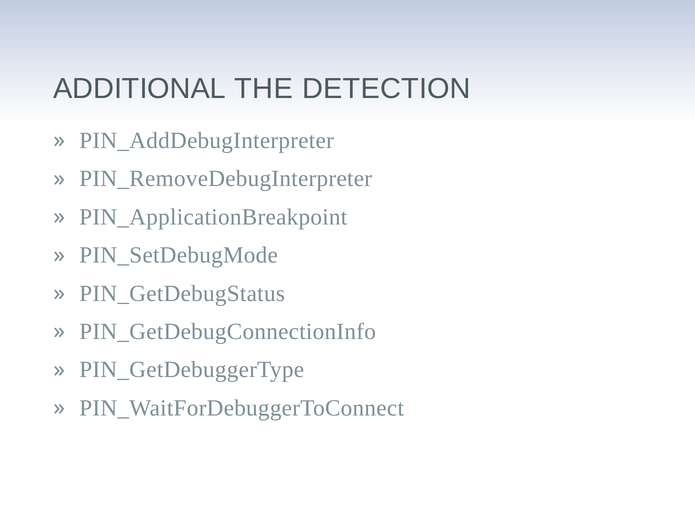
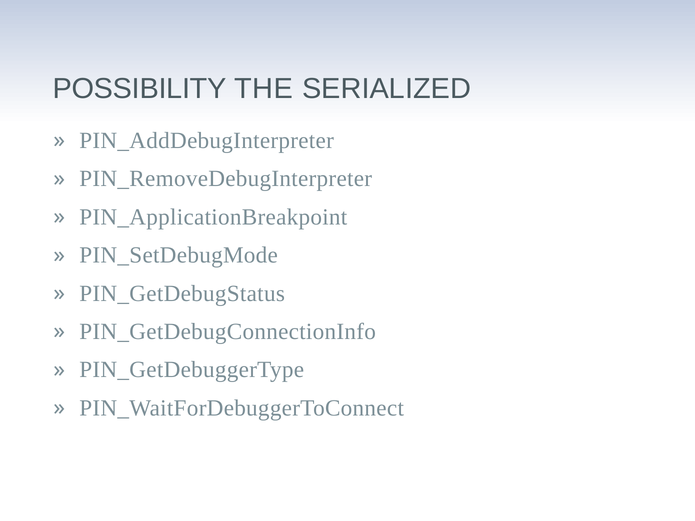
ADDITIONAL: ADDITIONAL -> POSSIBILITY (140, 89)
DETECTION: DETECTION -> SERIALIZED (387, 89)
